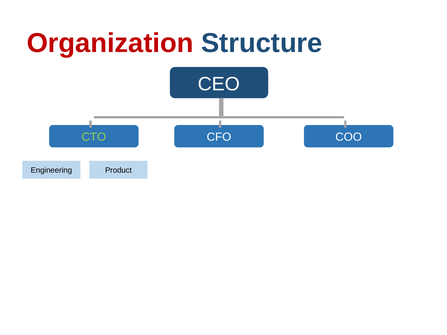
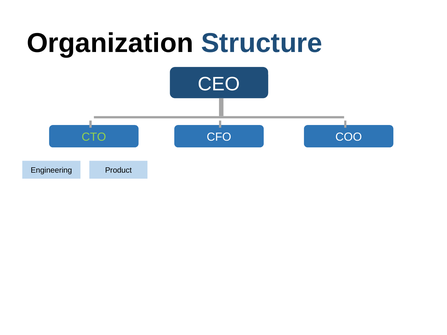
Organization colour: red -> black (110, 43)
